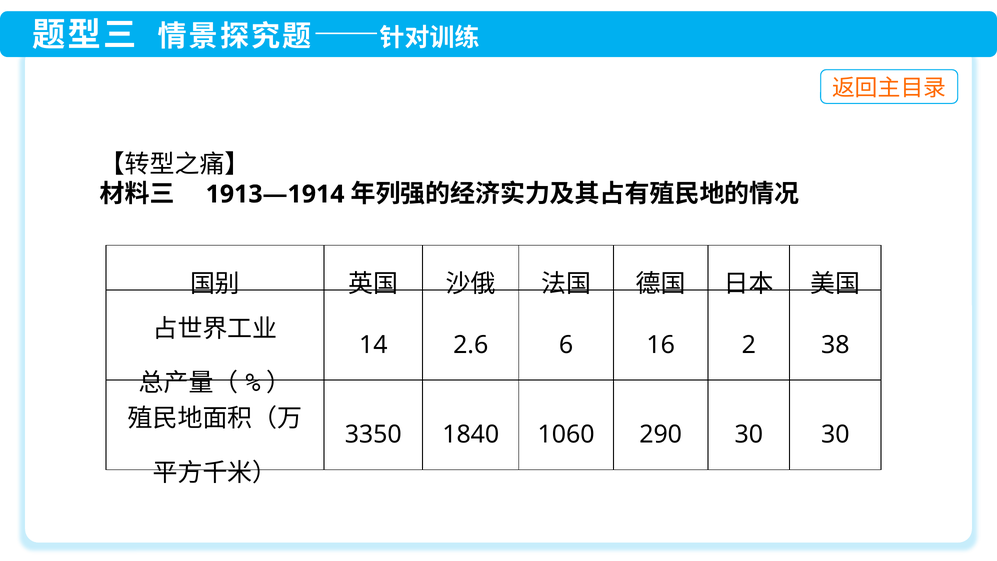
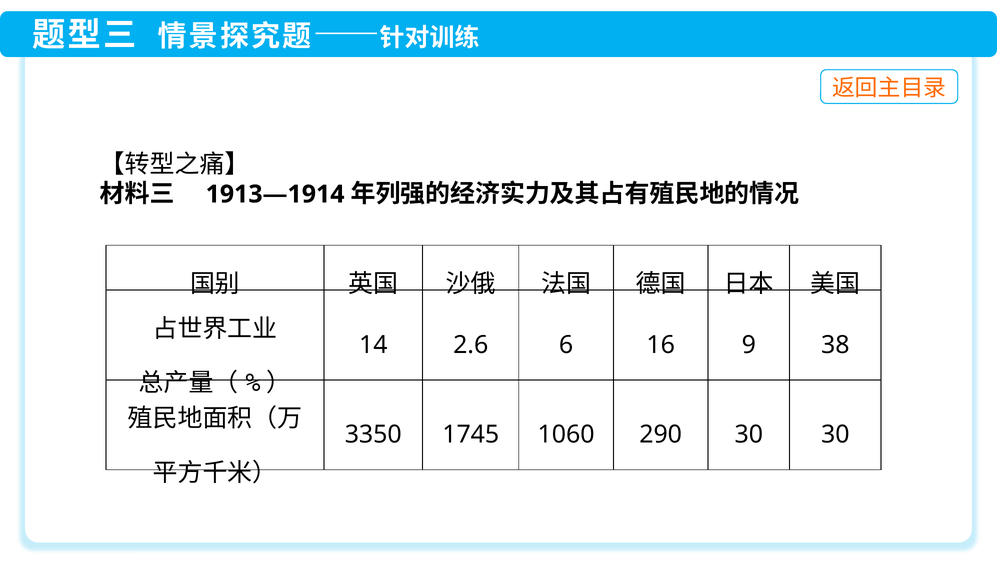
2: 2 -> 9 (749, 345)
1840: 1840 -> 1745 (471, 435)
